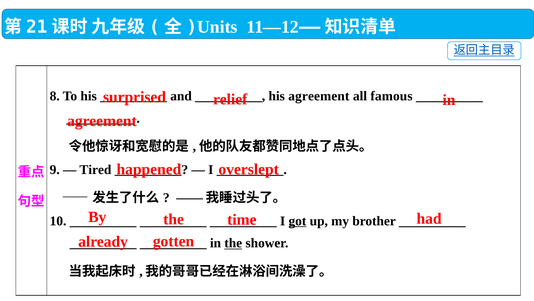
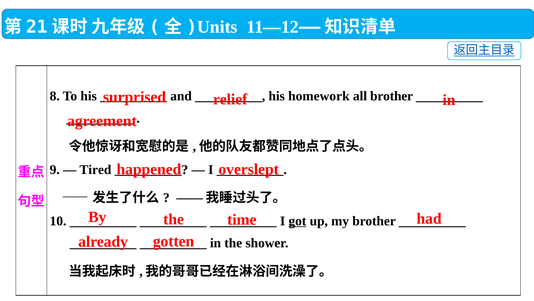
his agreement: agreement -> homework (319, 96)
all famous: famous -> brother (392, 96)
the underline: present -> none (233, 243)
